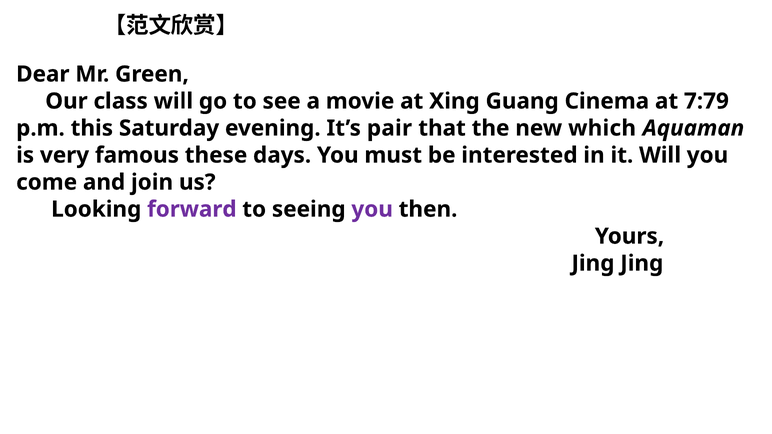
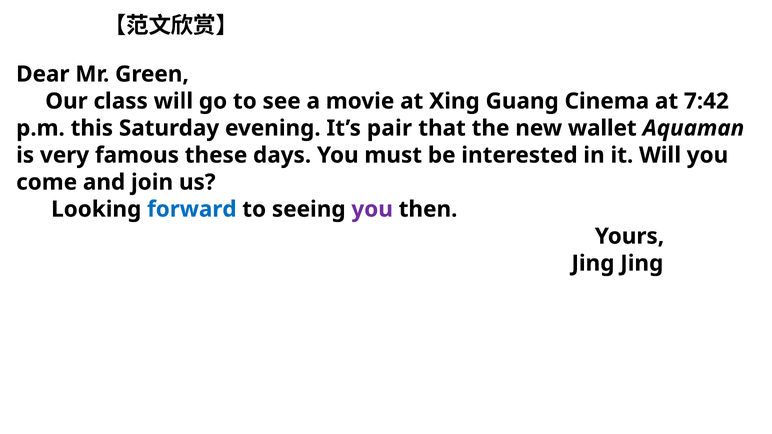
7:79: 7:79 -> 7:42 (706, 101)
which: which -> wallet (602, 128)
forward colour: purple -> blue (192, 209)
